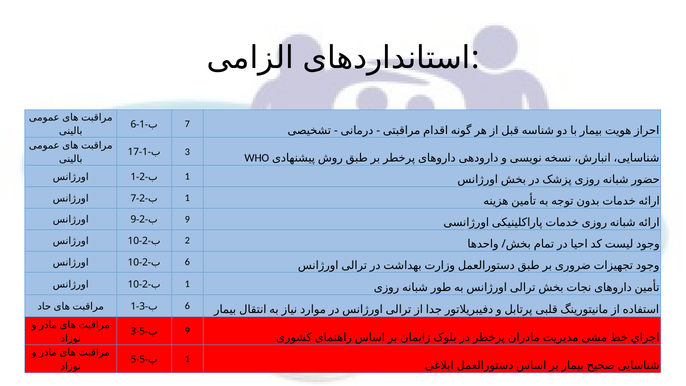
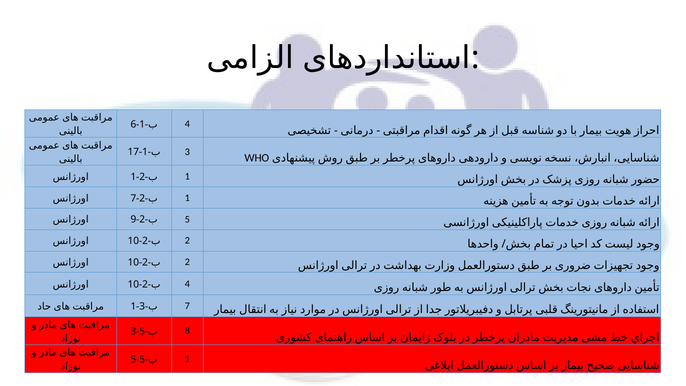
6 7: 7 -> 4 (187, 124)
9: 9 -> 5 (187, 219)
6: 6 -> 2 (187, 262)
1: 1 -> 4 (187, 284)
1 6: 6 -> 7 (187, 306)
3 9: 9 -> 8 (187, 331)
